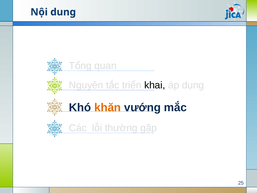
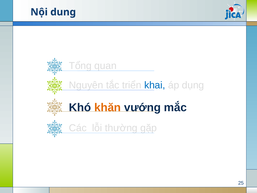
khai colour: black -> blue (155, 85)
